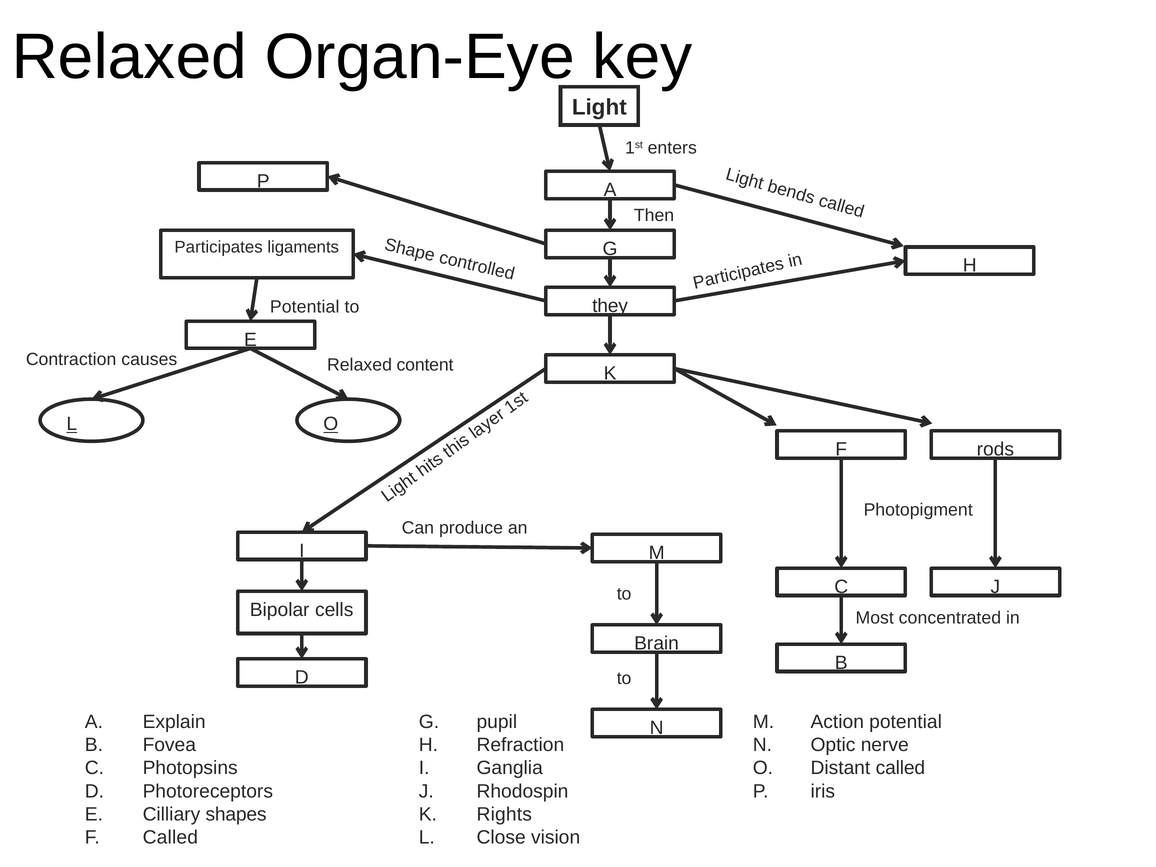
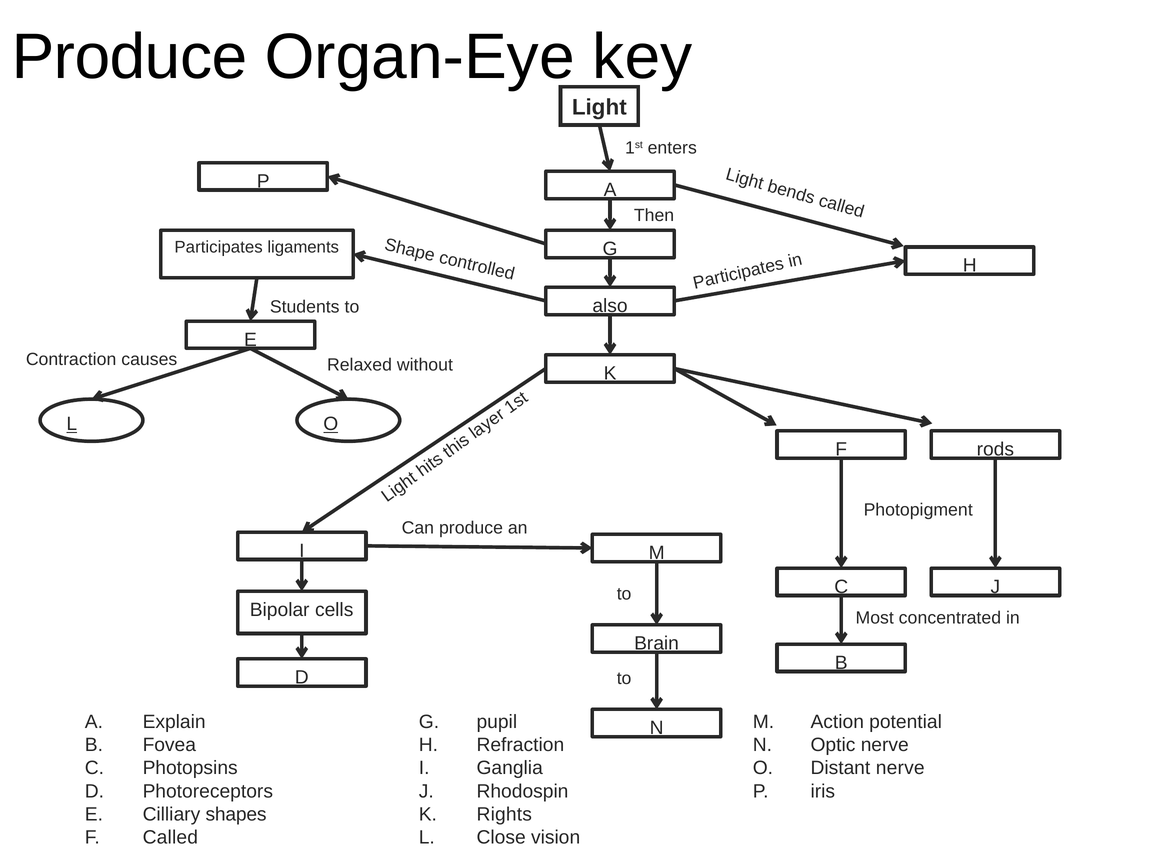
Relaxed: Relaxed -> Produce (129, 57)
they: they -> also (610, 306)
Potential: Potential -> Students (305, 307)
content: content -> without (425, 365)
Distant called: called -> nerve (900, 768)
